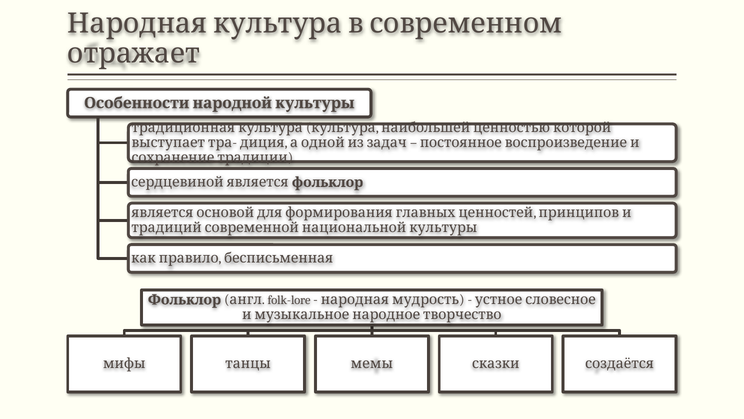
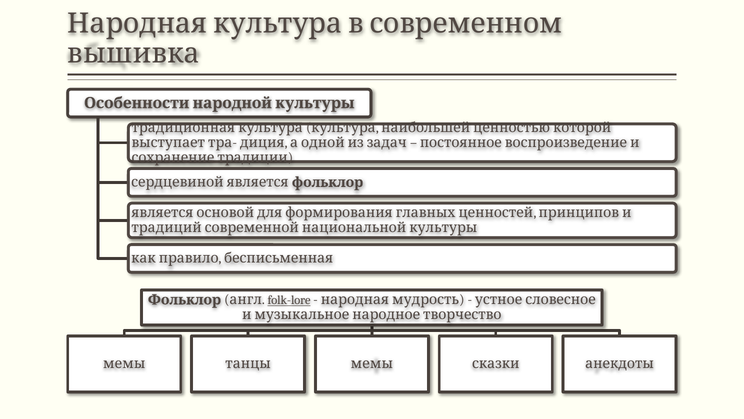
отражает: отражает -> вышивка (134, 54)
folk-lore underline: none -> present (289, 300)
мифы: мифы -> мемы (124, 363)
создаётся: создаётся -> анекдоты (620, 363)
